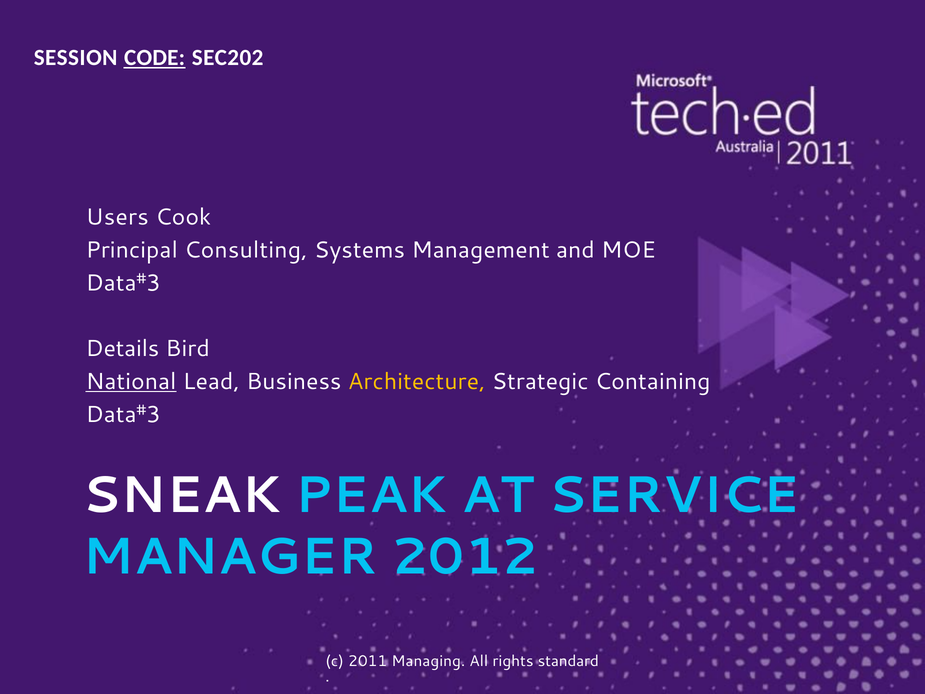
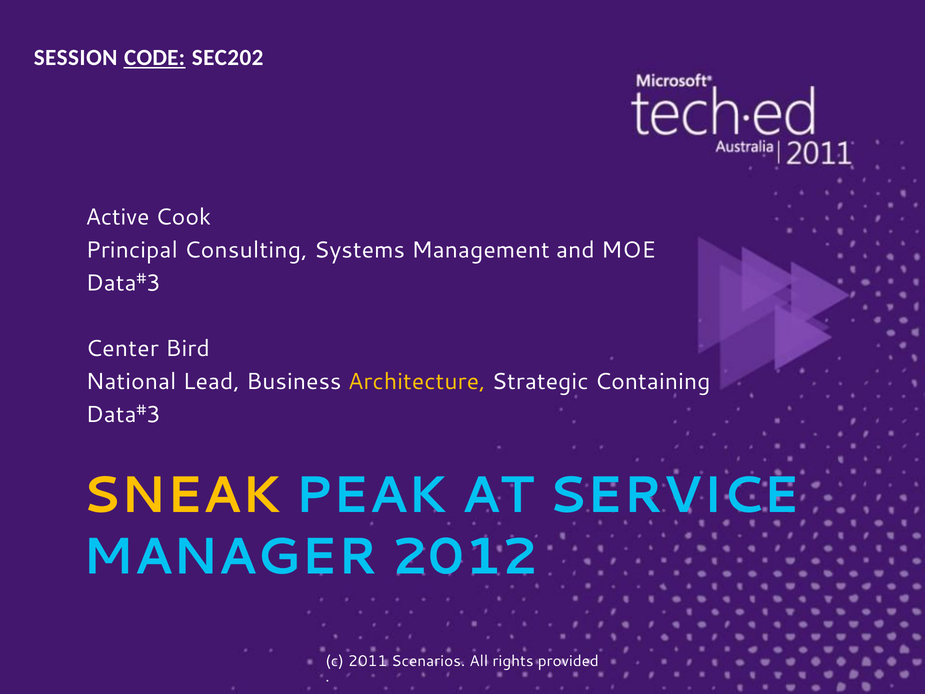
Users: Users -> Active (117, 217)
Details: Details -> Center (122, 349)
National underline: present -> none (131, 381)
SNEAK colour: white -> yellow (182, 495)
Managing: Managing -> Scenarios (428, 661)
standard: standard -> provided (568, 661)
